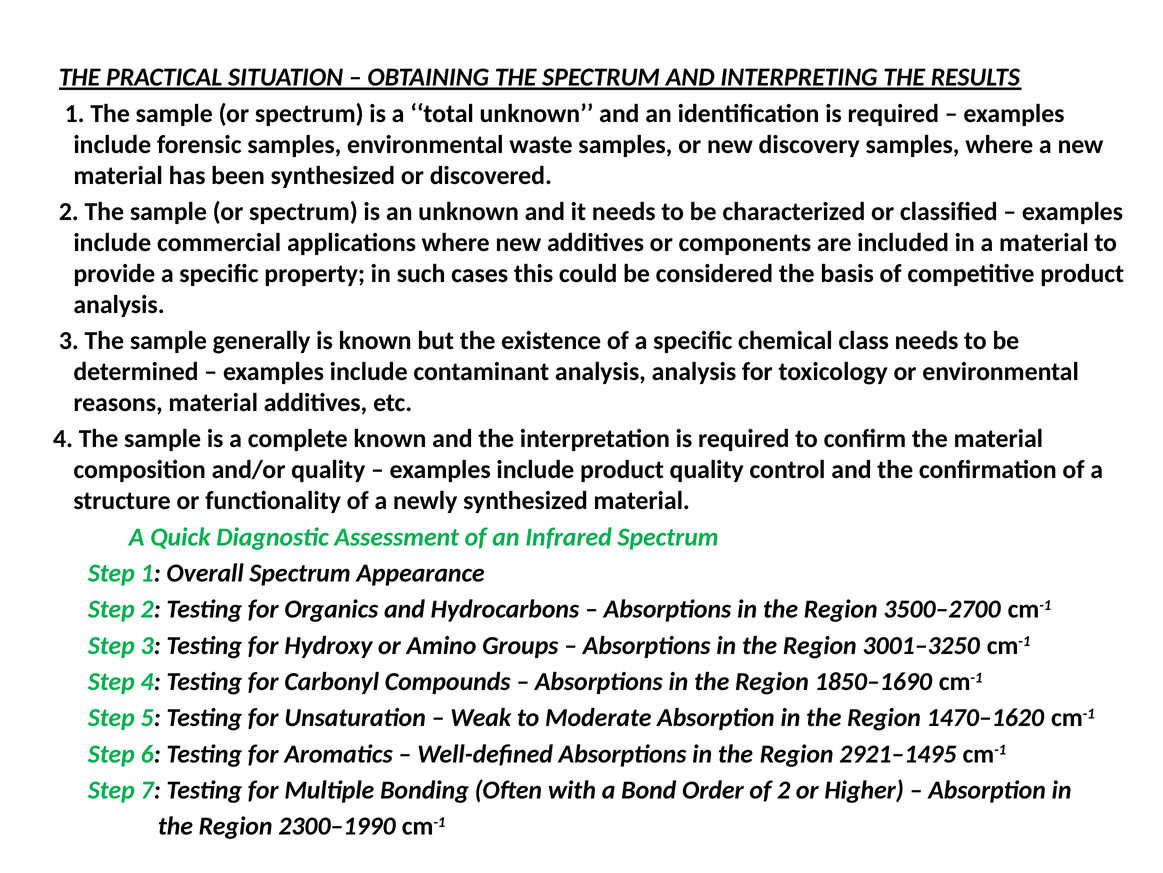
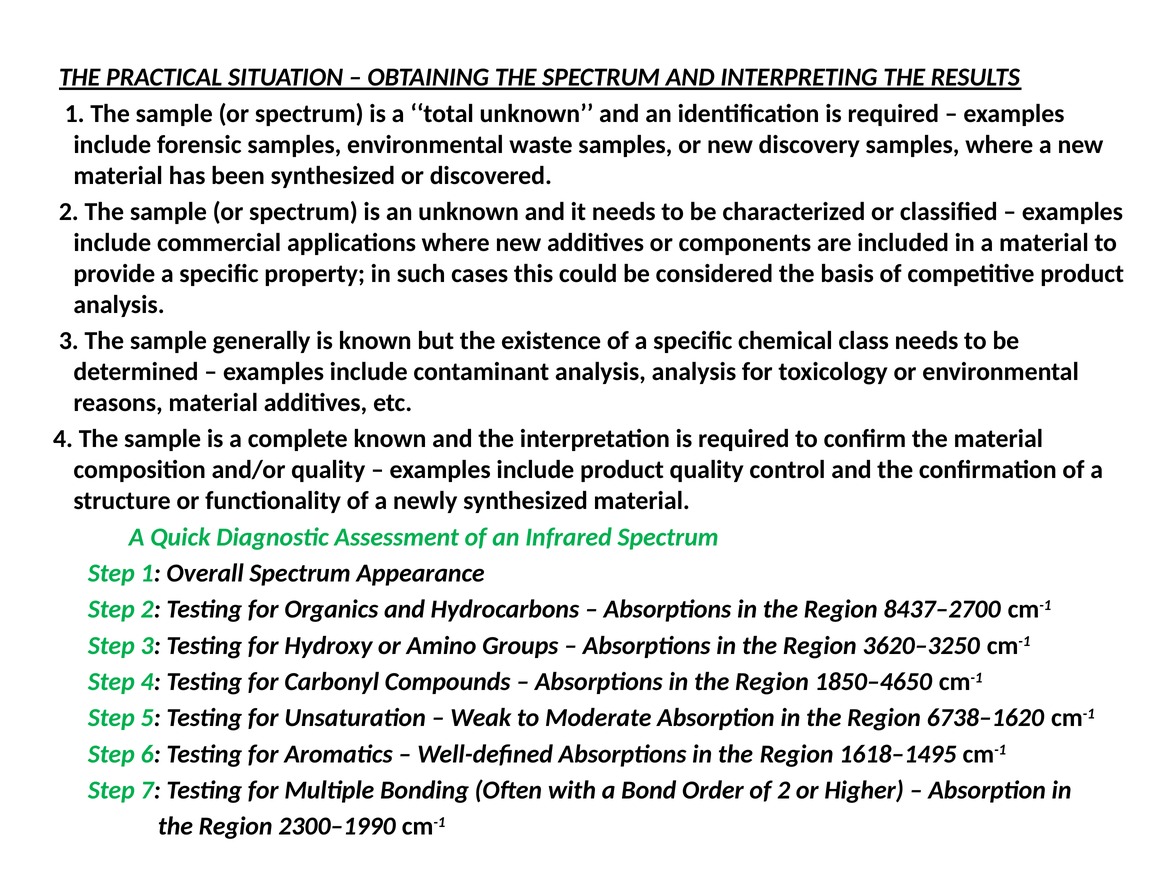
3500–2700: 3500–2700 -> 8437–2700 (942, 609)
3001–3250: 3001–3250 -> 3620–3250 (921, 645)
1850–1690: 1850–1690 -> 1850–4650 (873, 681)
1470–1620: 1470–1620 -> 6738–1620 (985, 717)
2921–1495: 2921–1495 -> 1618–1495 (898, 753)
